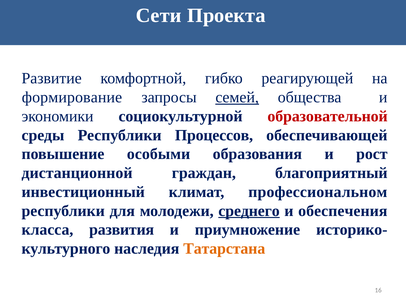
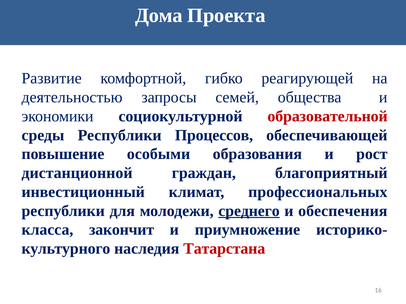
Сети: Сети -> Дома (159, 16)
формирование: формирование -> деятельностью (72, 97)
семей underline: present -> none (237, 97)
профессиональном: профессиональном -> профессиональных (318, 192)
развития: развития -> закончит (122, 230)
Татарстана colour: orange -> red (224, 249)
